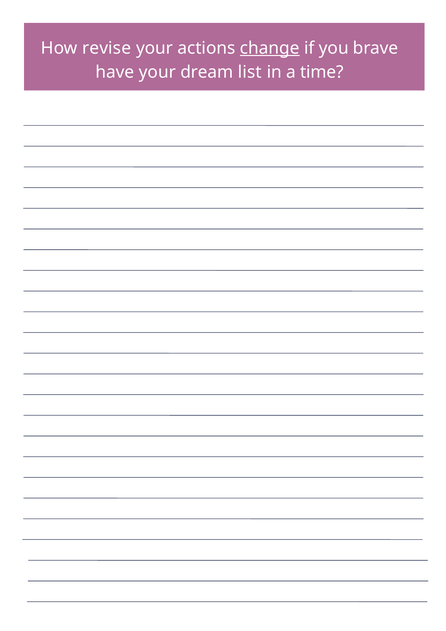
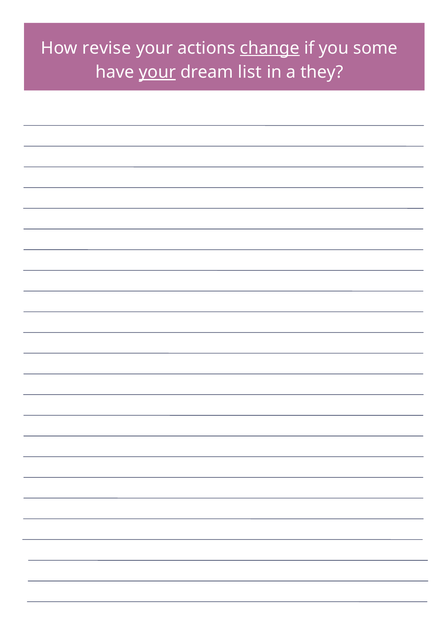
brave: brave -> some (375, 48)
your underline: none -> present (157, 72)
time: time -> they (322, 72)
